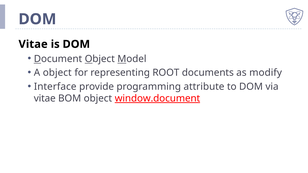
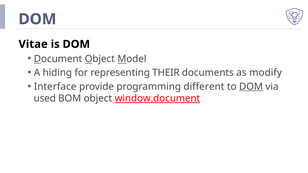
A object: object -> hiding (57, 73)
ROOT: ROOT -> THEIR (166, 73)
attribute: attribute -> different (204, 87)
DOM underline: none -> present (251, 87)
vitae: vitae -> used (45, 99)
